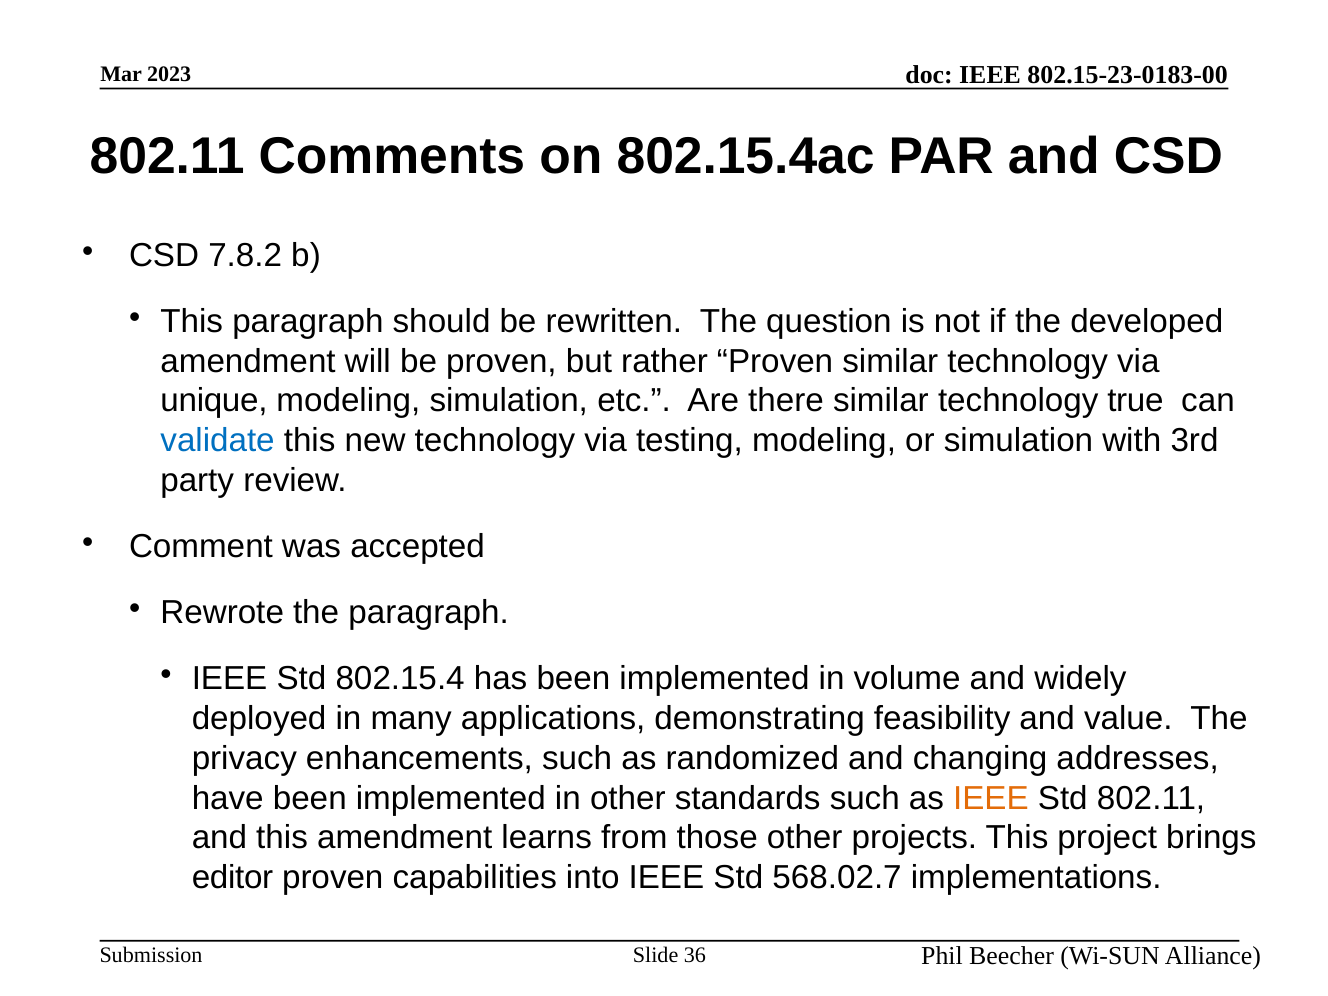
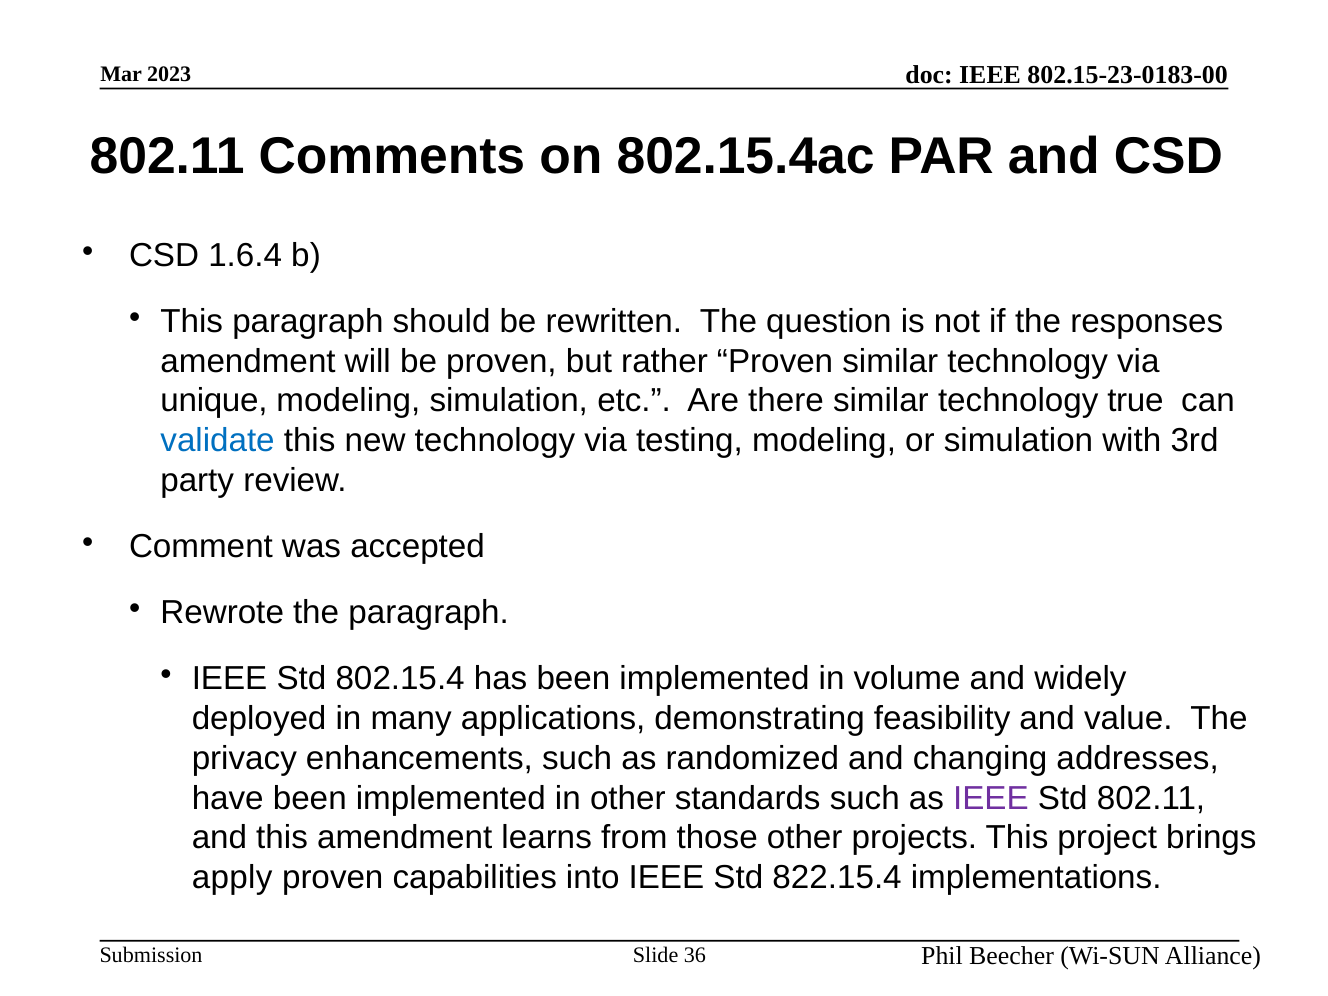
7.8.2: 7.8.2 -> 1.6.4 (245, 255)
developed: developed -> responses (1147, 321)
IEEE colour: orange -> purple (991, 798)
editor: editor -> apply (232, 878)
568.02.7: 568.02.7 -> 822.15.4 (837, 878)
